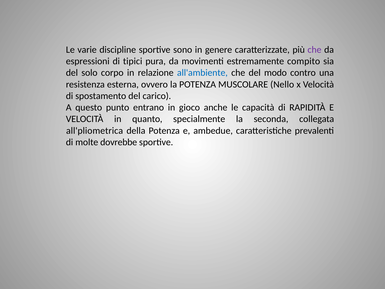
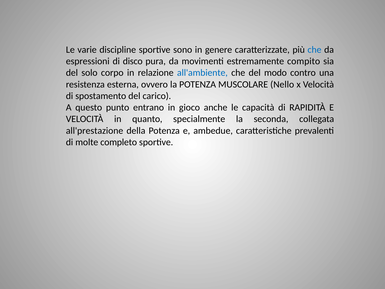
che colour: purple -> blue (315, 50)
tipici: tipici -> disco (133, 61)
all'pliometrica: all'pliometrica -> all'prestazione (95, 130)
dovrebbe: dovrebbe -> completo (119, 142)
